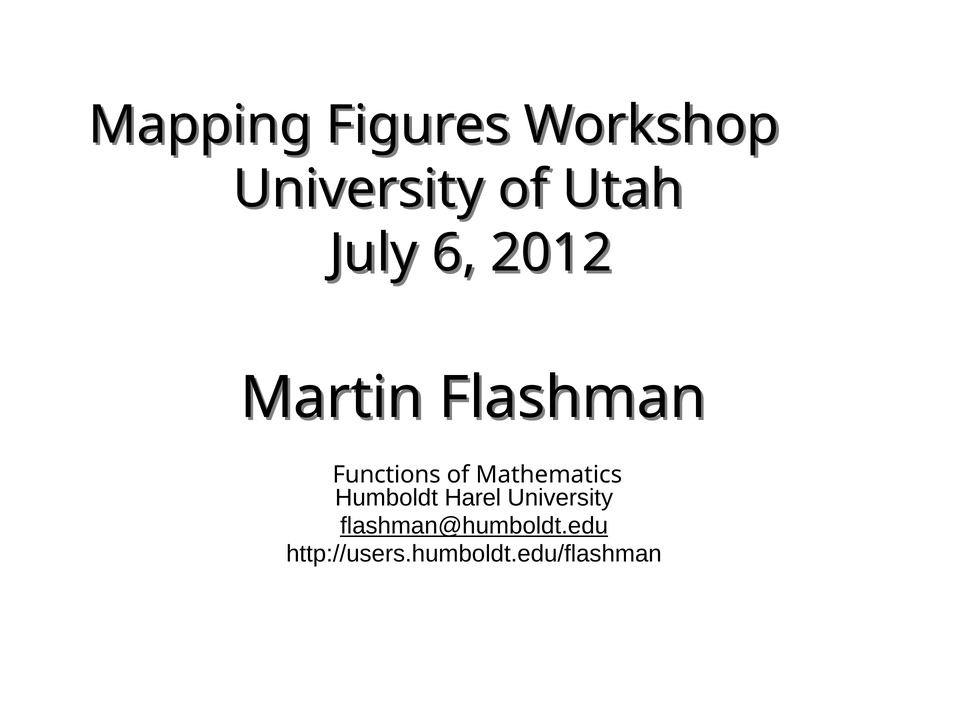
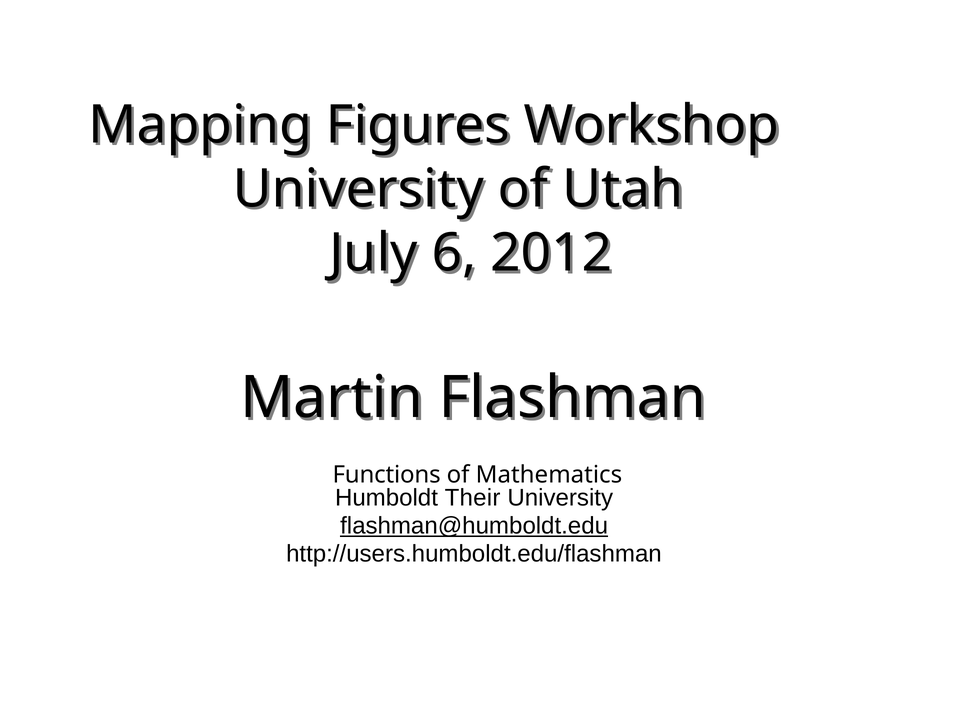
Harel: Harel -> Their (473, 498)
